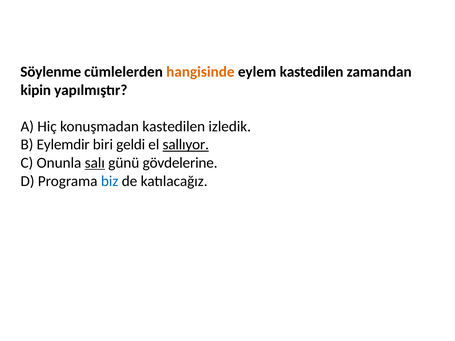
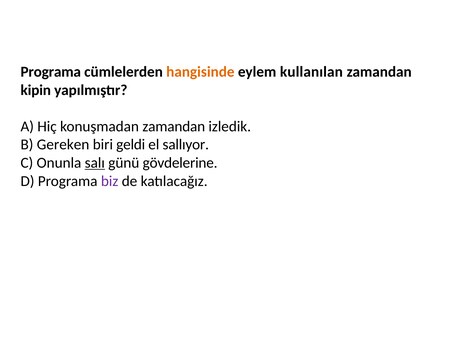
Söylenme: Söylenme -> Programa (51, 72)
eylem kastedilen: kastedilen -> kullanılan (311, 72)
konuşmadan kastedilen: kastedilen -> zamandan (174, 127)
Eylemdir: Eylemdir -> Gereken (63, 145)
sallıyor underline: present -> none (186, 145)
biz colour: blue -> purple (110, 181)
